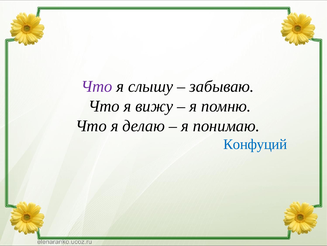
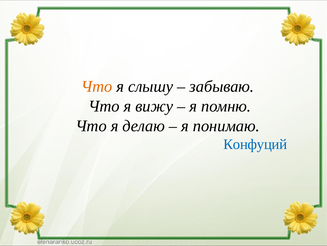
Что colour: purple -> orange (97, 86)
